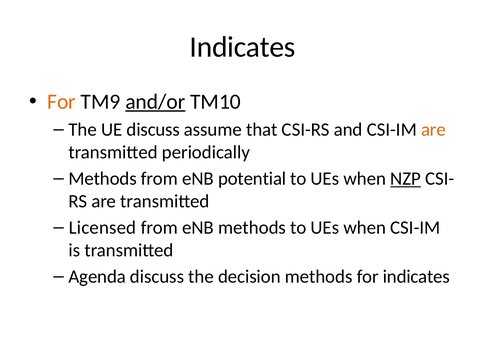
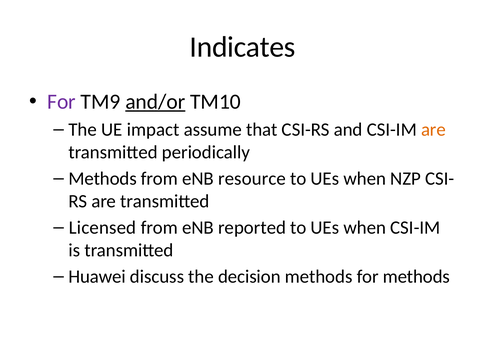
For colour: orange -> purple (62, 102)
UE discuss: discuss -> impact (153, 130)
potential: potential -> resource (252, 179)
NZP underline: present -> none (406, 179)
eNB methods: methods -> reported (252, 227)
Agenda: Agenda -> Huawei (97, 276)
for indicates: indicates -> methods (416, 276)
